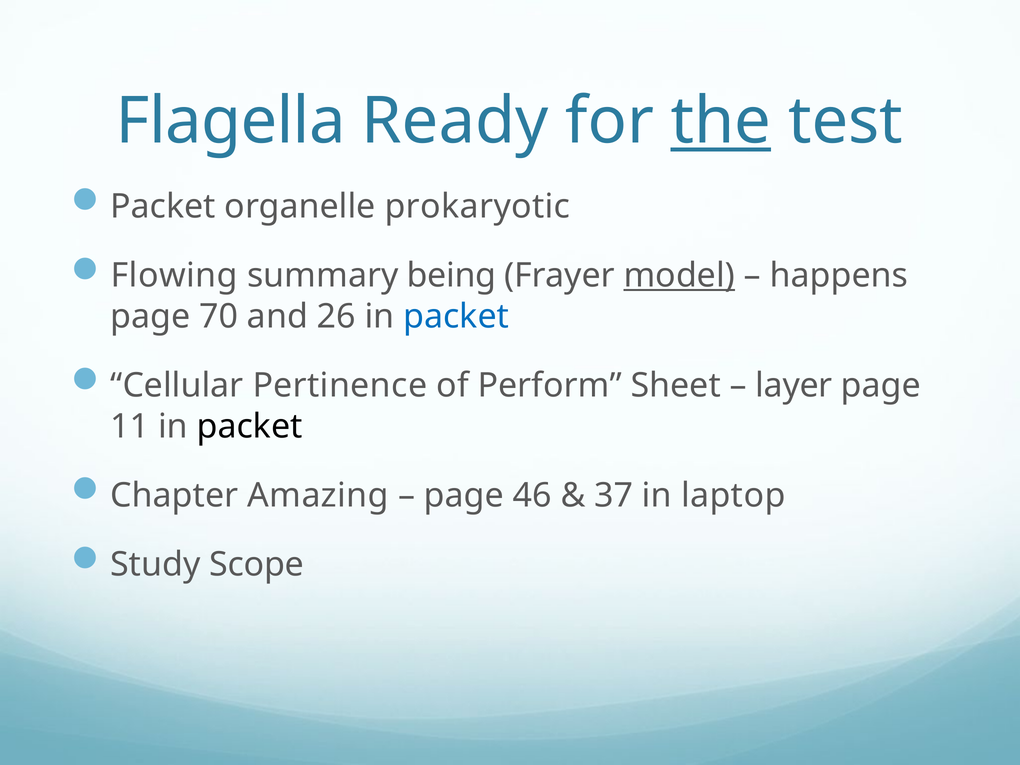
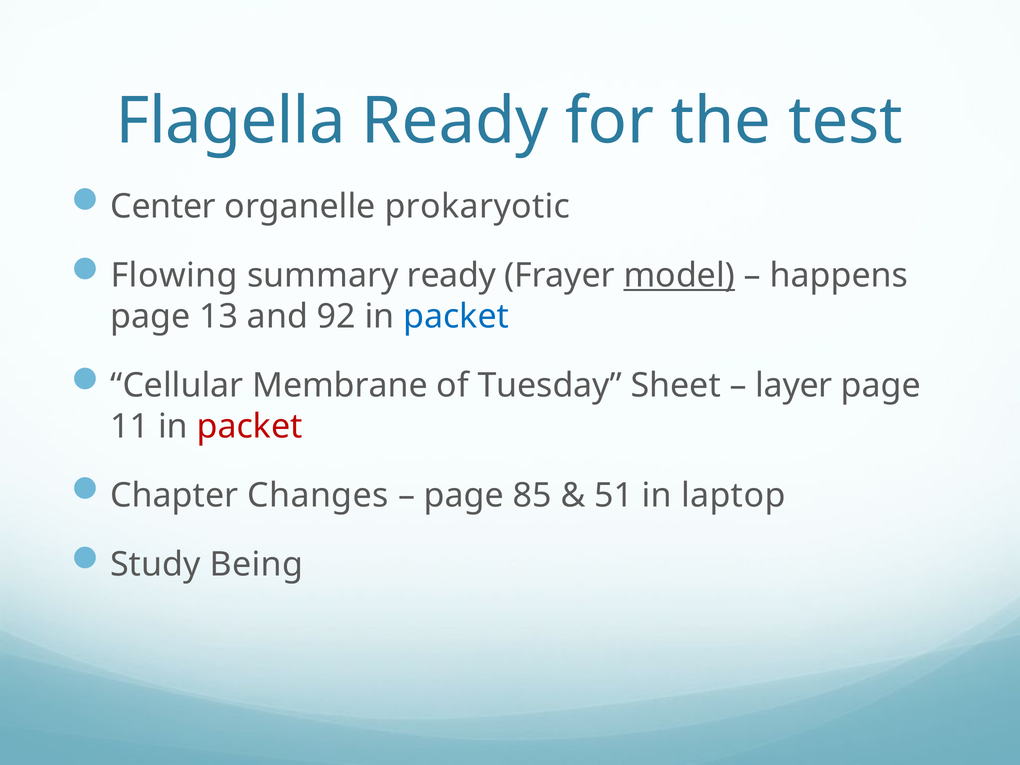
the underline: present -> none (721, 121)
Packet: Packet -> Center (163, 206)
summary being: being -> ready (451, 276)
70: 70 -> 13 (219, 316)
26: 26 -> 92 (336, 316)
Pertinence: Pertinence -> Membrane (340, 385)
Perform: Perform -> Tuesday (550, 385)
packet colour: black -> red (250, 426)
Amazing: Amazing -> Changes (318, 495)
46: 46 -> 85 (532, 495)
37: 37 -> 51 (614, 495)
Scope: Scope -> Being (256, 565)
